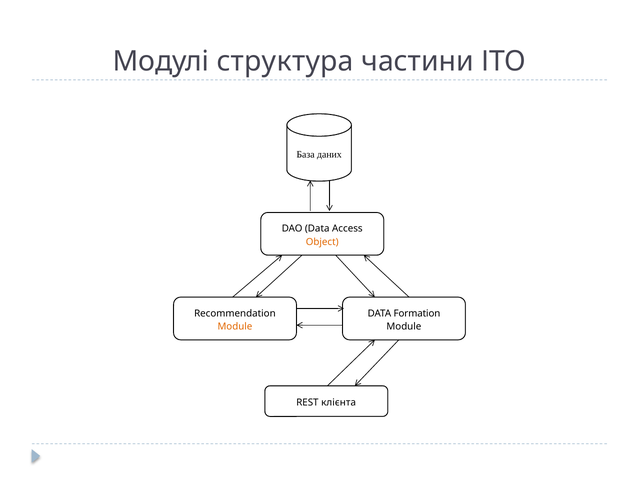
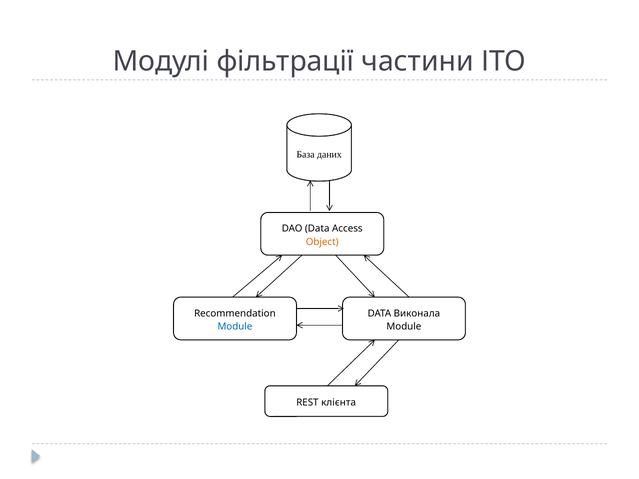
структура: структура -> фільтрації (285, 62)
Formation: Formation -> Виконала (417, 313)
Module colour: orange -> blue (235, 327)
